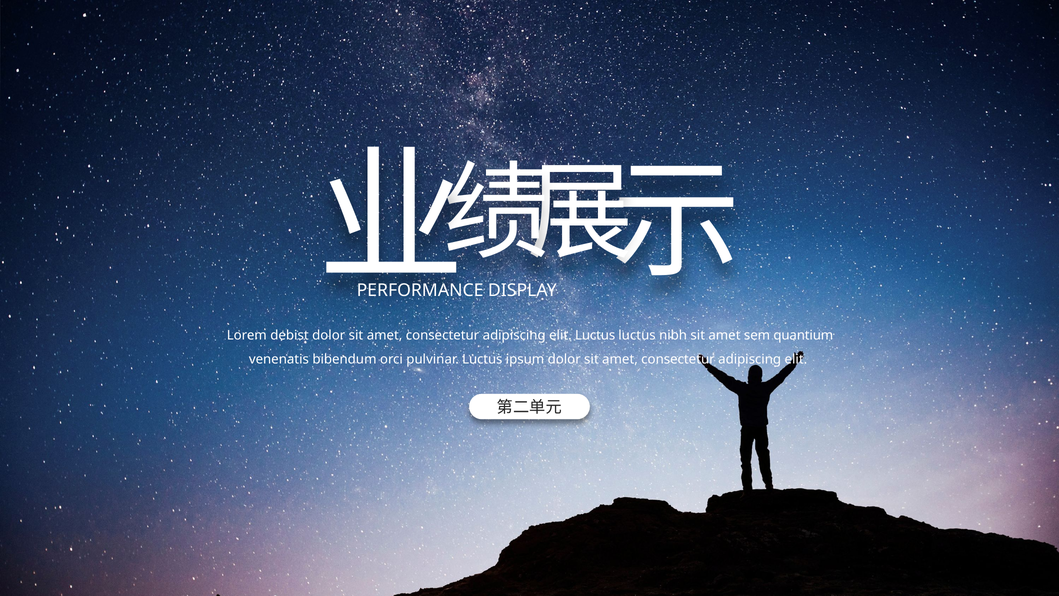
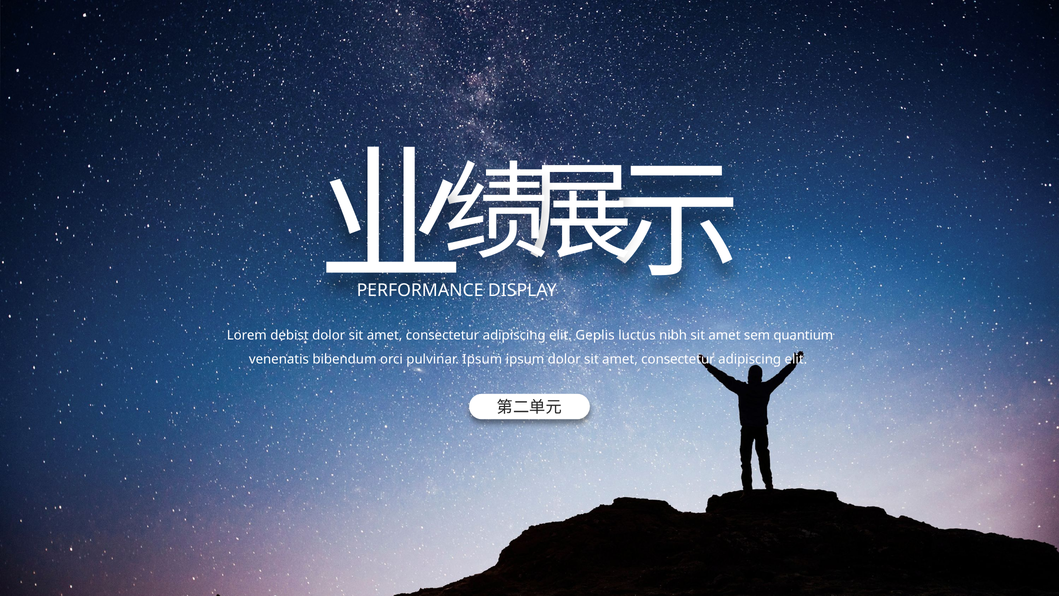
elit Luctus: Luctus -> Geplis (595, 335)
pulvinar Luctus: Luctus -> Ipsum (482, 359)
